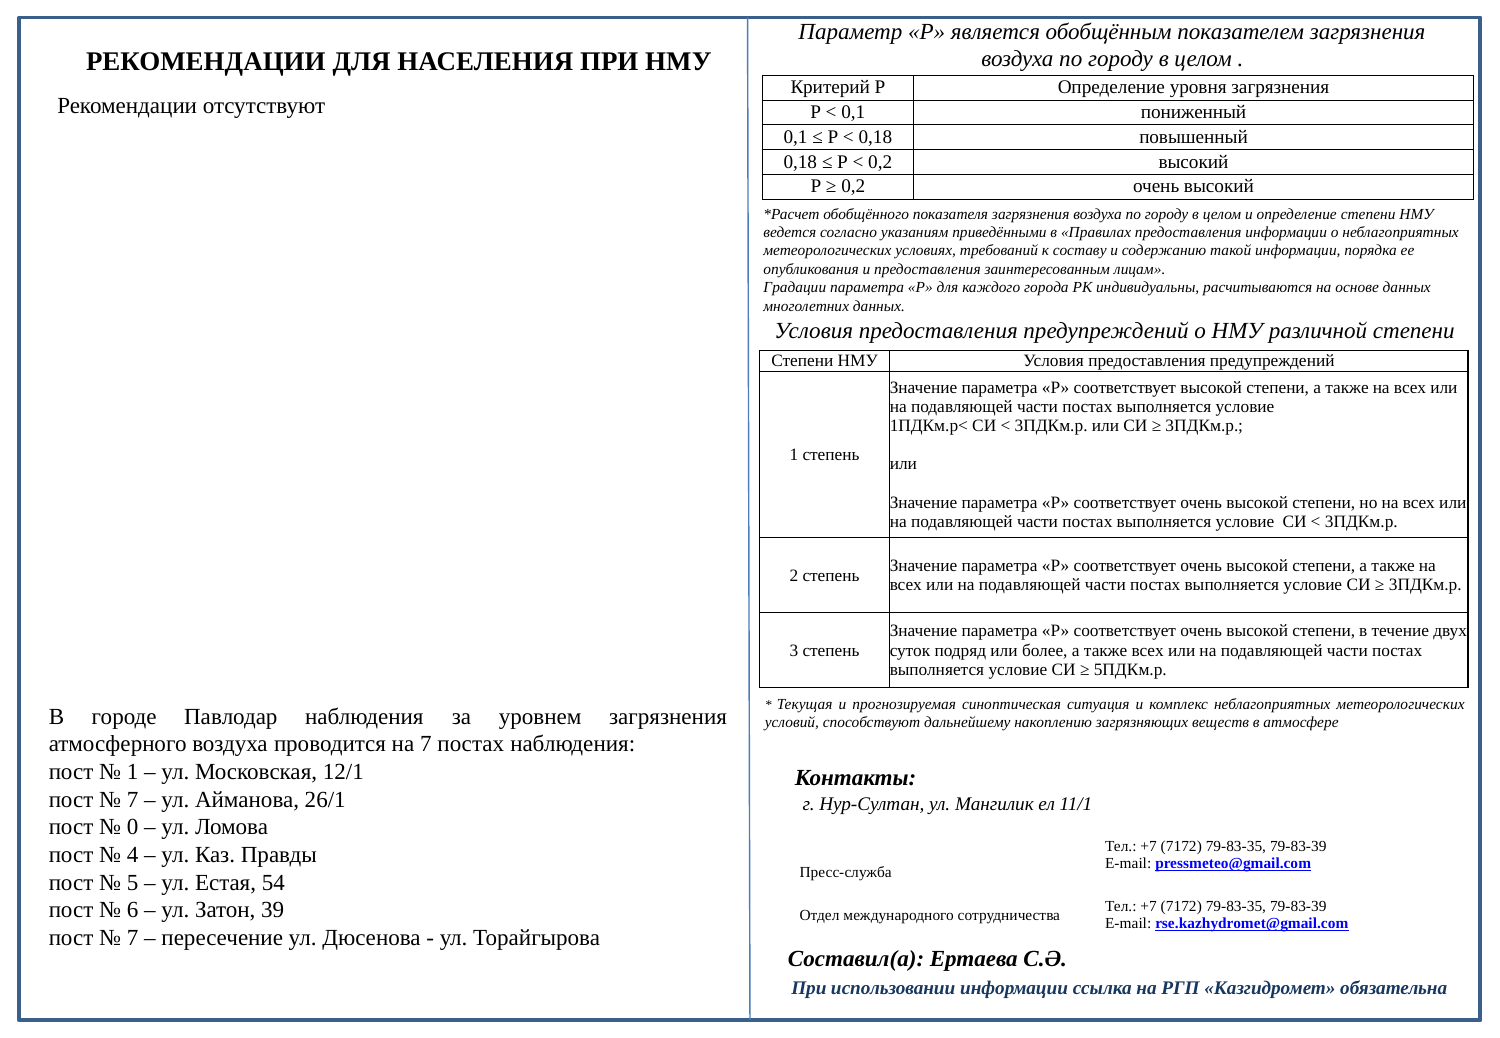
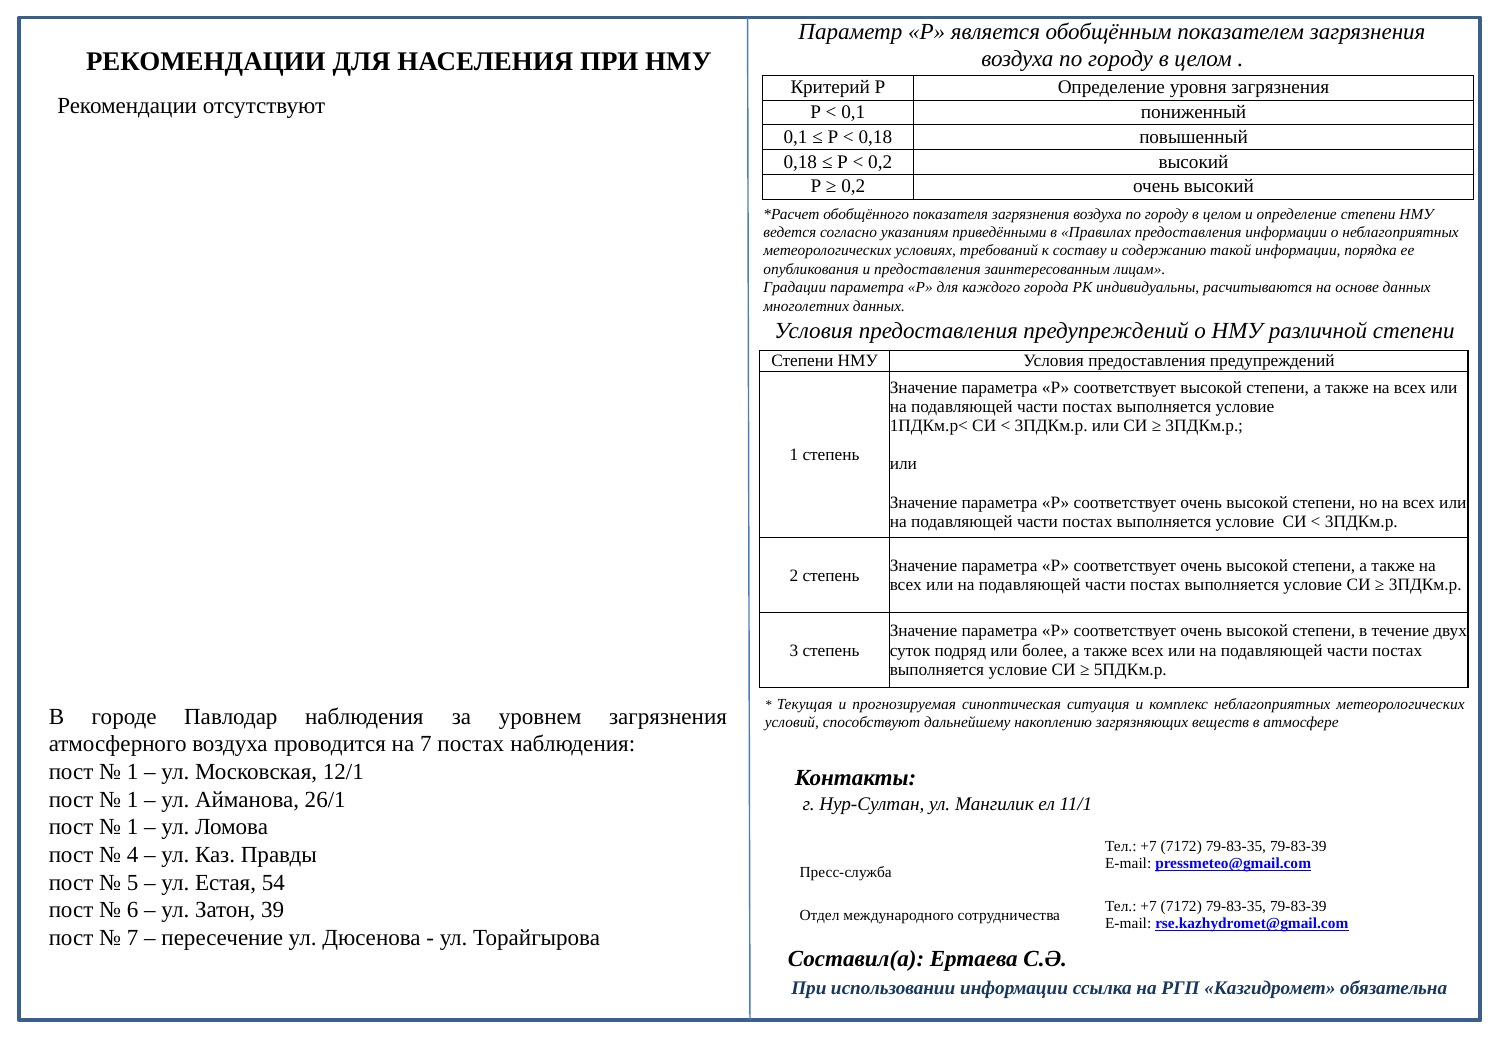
7: 7 -> 1 (133, 800)
0: 0 -> 1 (133, 828)
